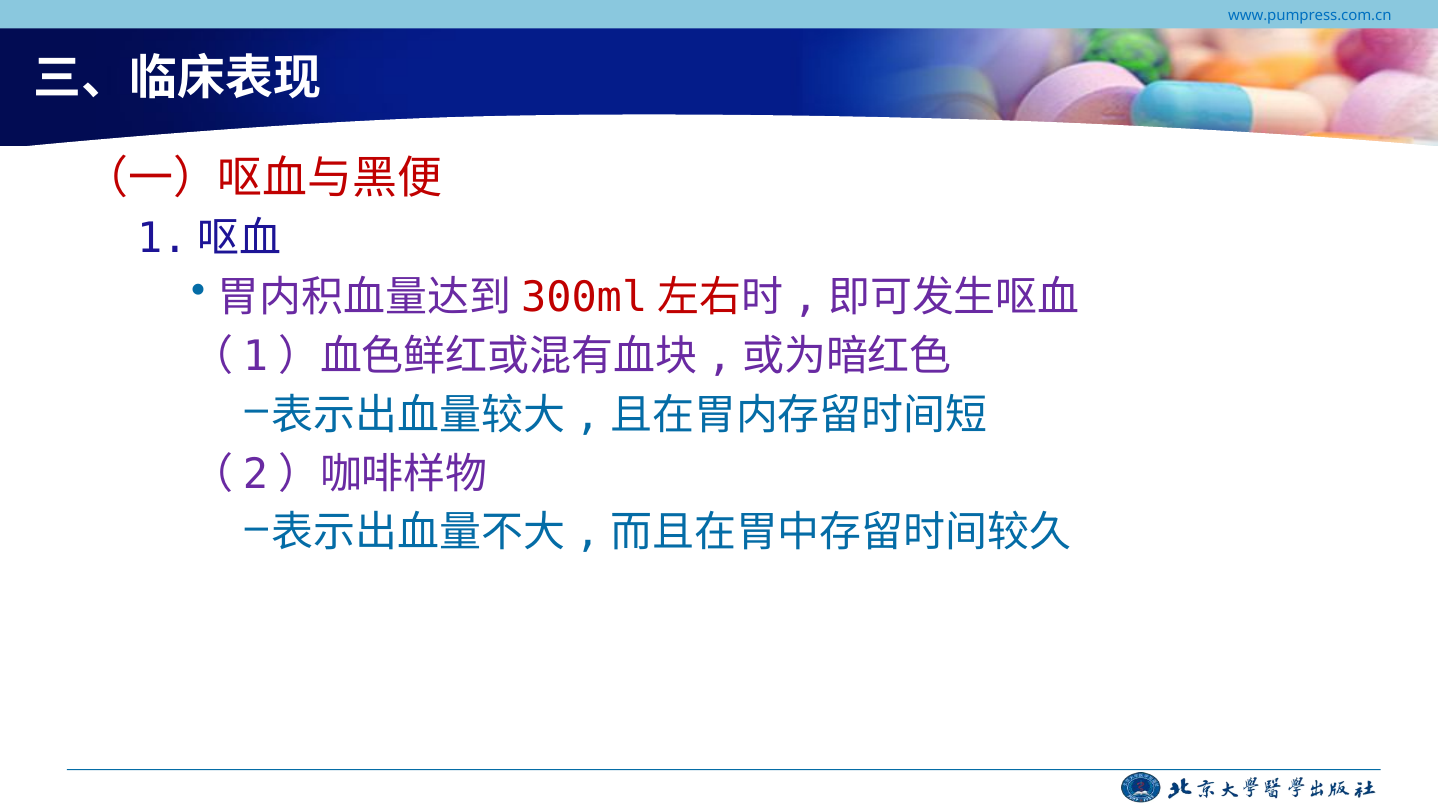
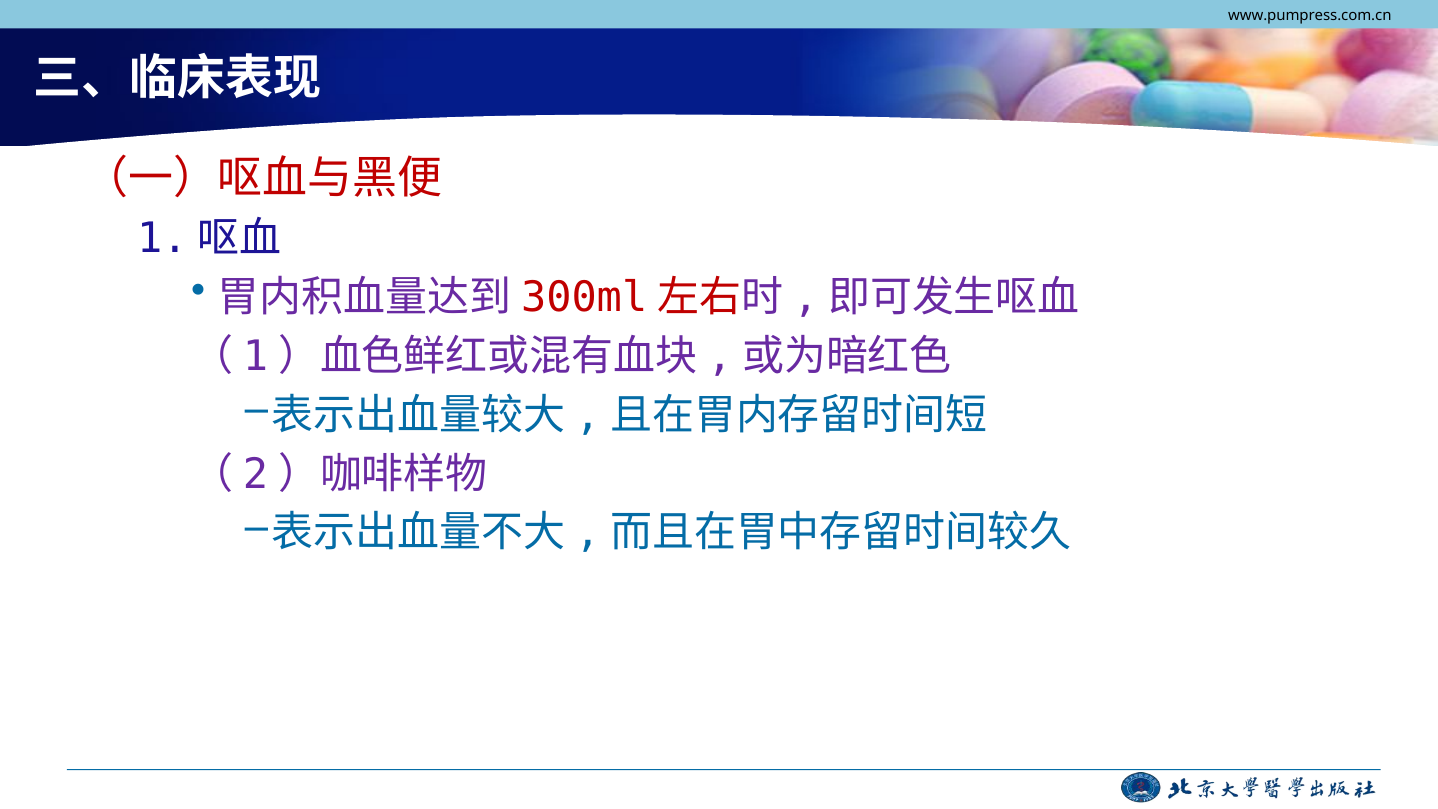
www.pumpress.com.cn colour: blue -> black (1310, 15)
